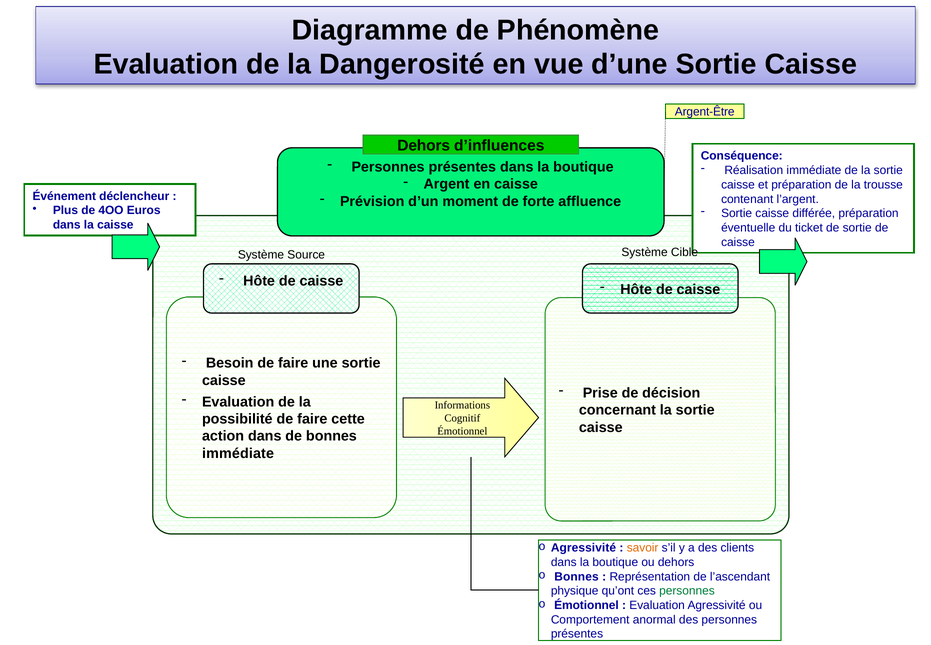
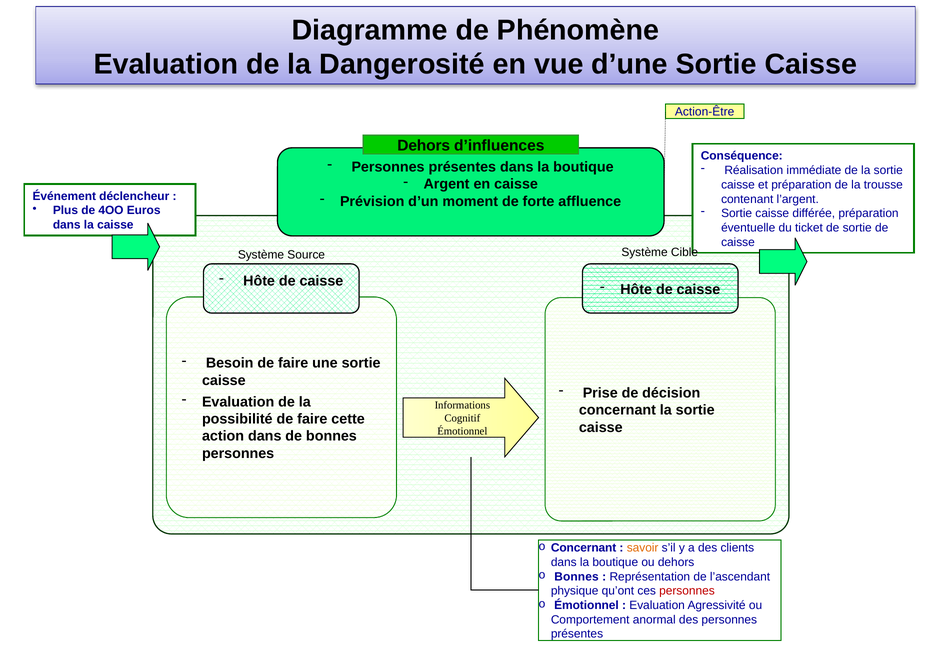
Argent-Être: Argent-Être -> Action-Être (705, 112)
immédiate: immédiate -> personnes (238, 453)
Agressivité: Agressivité -> Concernant (584, 548)
personnes colour: green -> red (687, 591)
